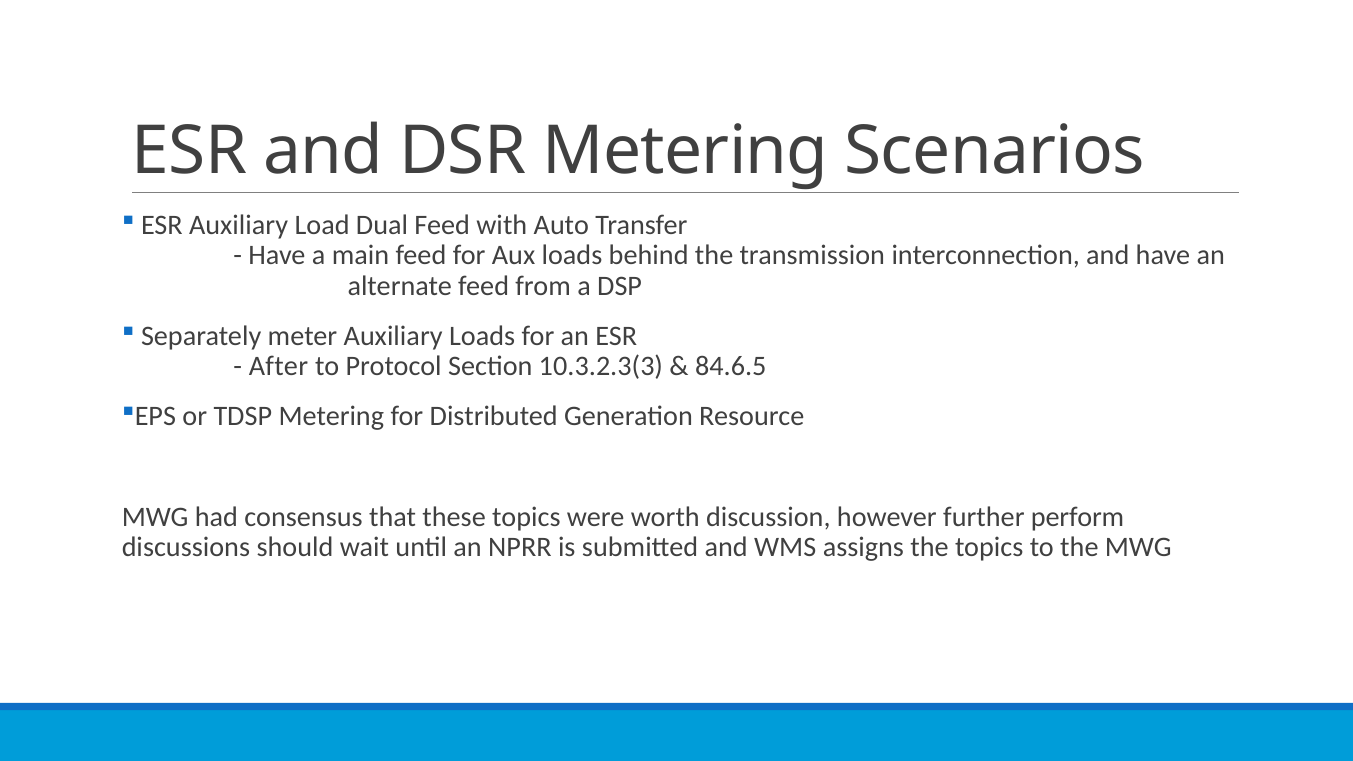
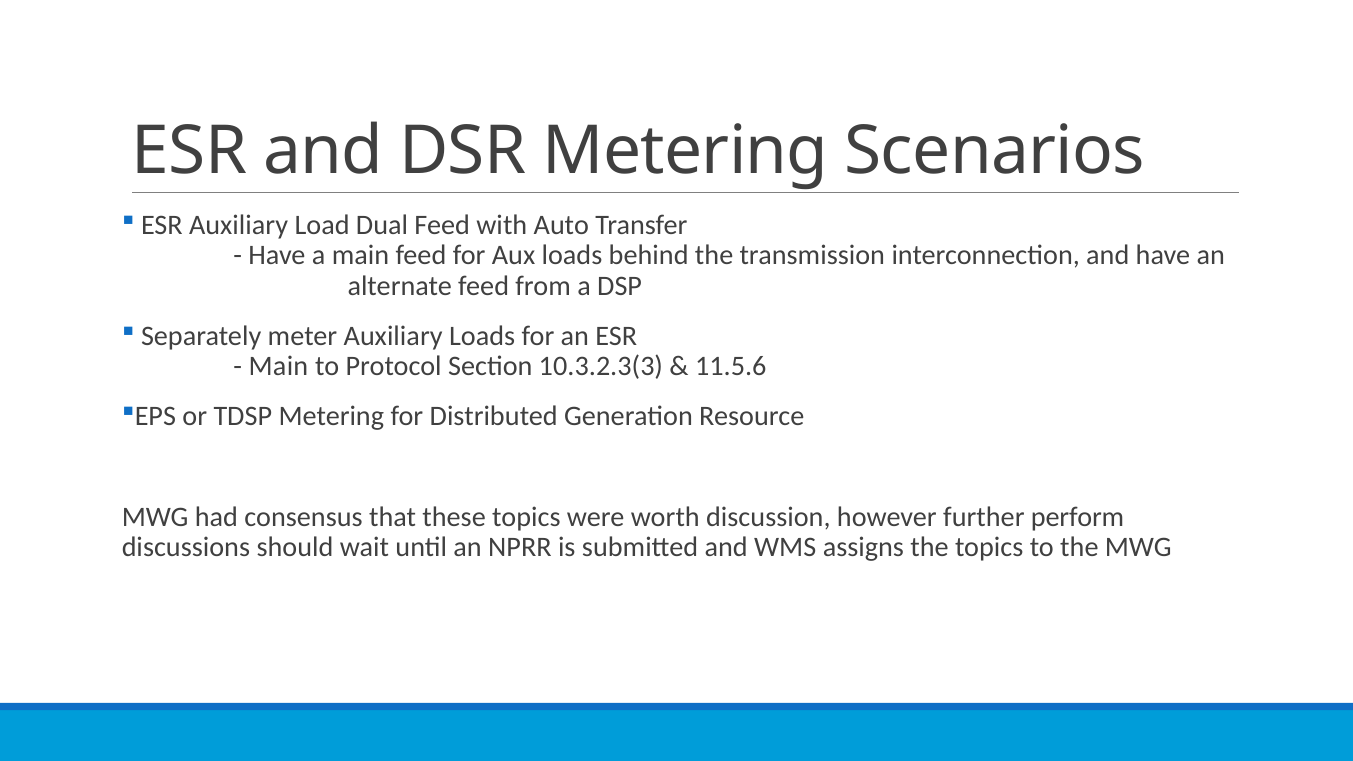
After: After -> Main (278, 366)
84.6.5: 84.6.5 -> 11.5.6 (731, 366)
